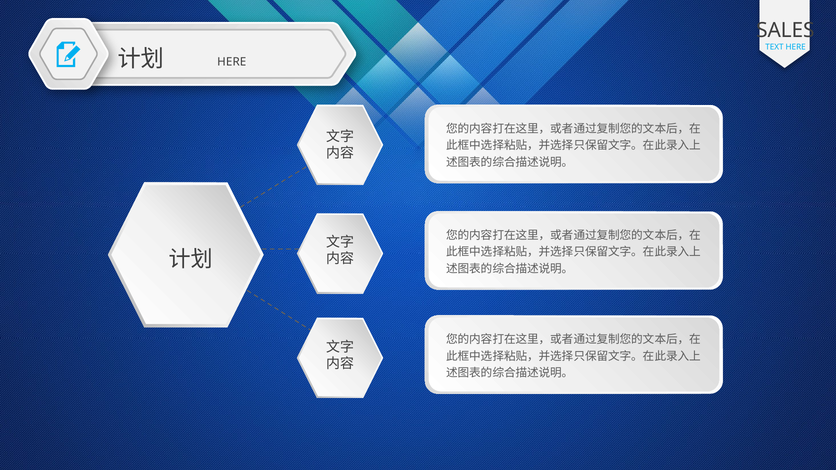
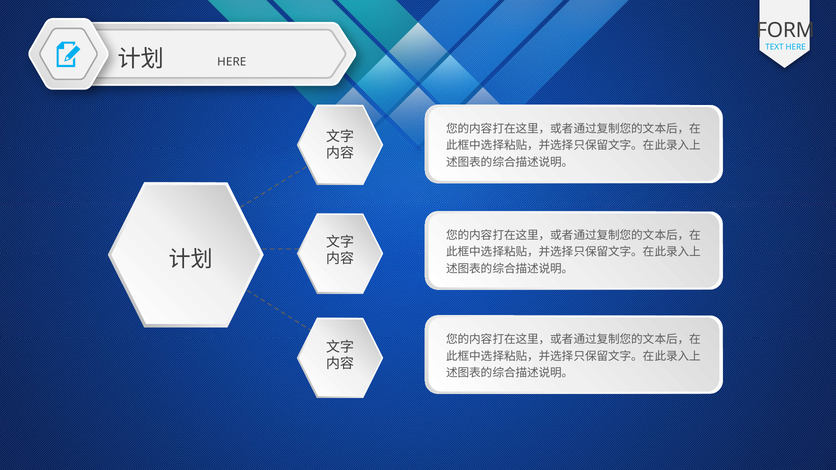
SALES: SALES -> FORM (785, 30)
